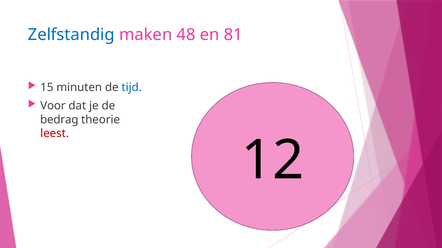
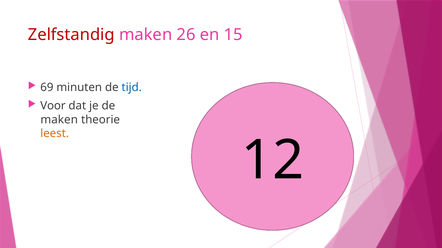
Zelfstandig colour: blue -> red (71, 35)
48: 48 -> 26 (186, 35)
81: 81 -> 15 (233, 35)
15: 15 -> 69 (47, 88)
bedrag: bedrag -> maken (59, 120)
leest colour: red -> orange (55, 134)
